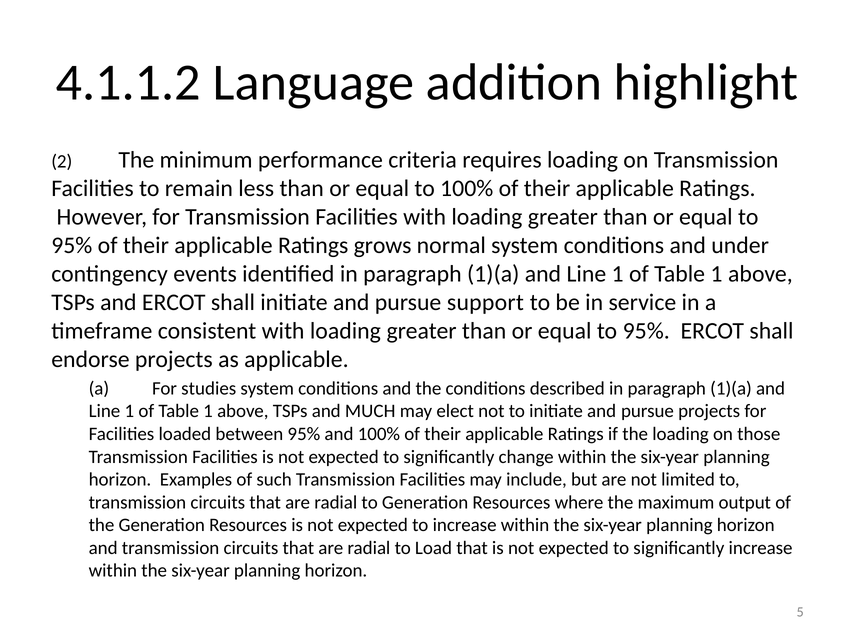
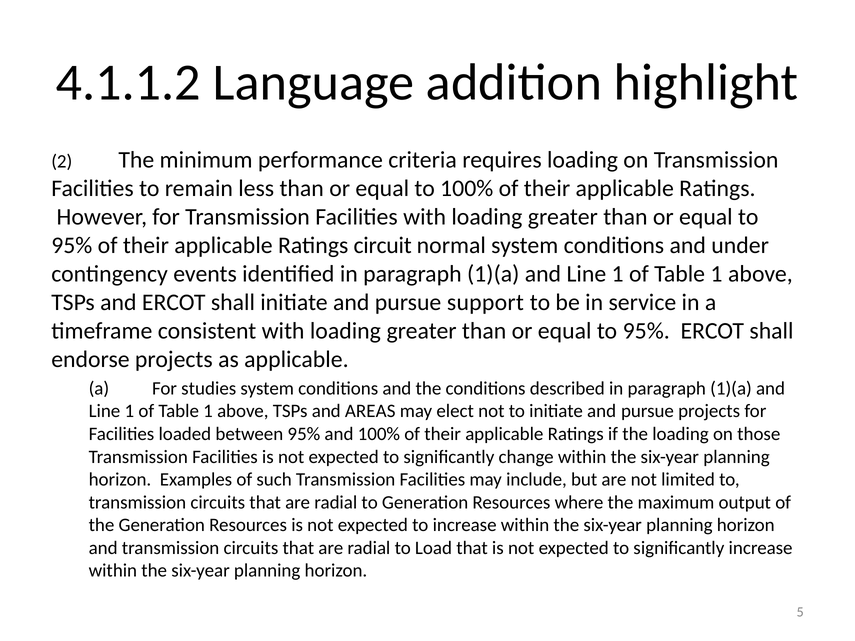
grows: grows -> circuit (383, 245)
MUCH: MUCH -> AREAS (370, 411)
